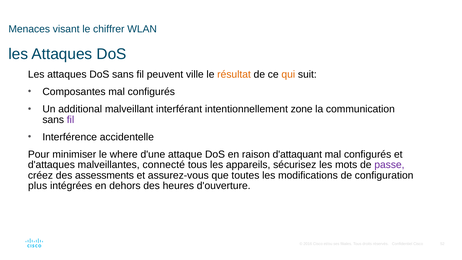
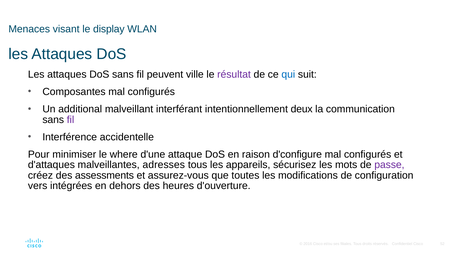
chiffrer: chiffrer -> display (109, 29)
résultat colour: orange -> purple (234, 74)
qui colour: orange -> blue (288, 74)
zone: zone -> deux (302, 109)
d'attaquant: d'attaquant -> d'configure (297, 154)
connecté: connecté -> adresses (164, 165)
plus: plus -> vers (38, 186)
